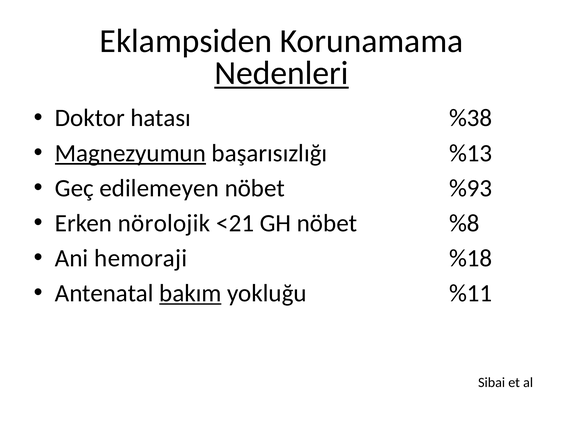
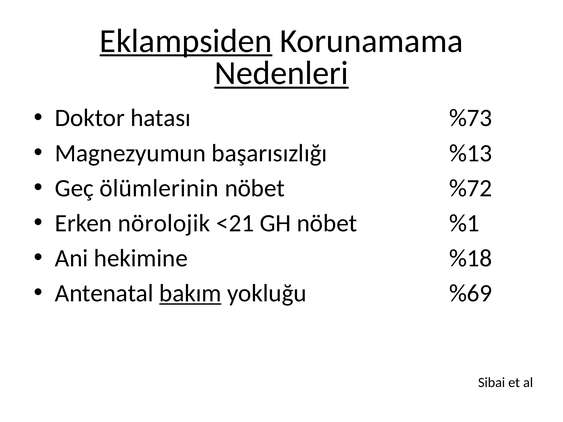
Eklampsiden underline: none -> present (186, 41)
%38: %38 -> %73 (471, 118)
Magnezyumun underline: present -> none (130, 153)
edilemeyen: edilemeyen -> ölümlerinin (159, 188)
%93: %93 -> %72 (471, 188)
%8: %8 -> %1 (464, 223)
hemoraji: hemoraji -> hekimine (141, 258)
%11: %11 -> %69 (471, 293)
